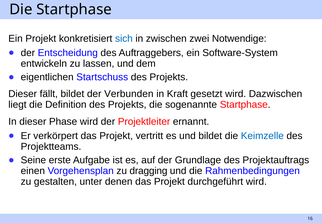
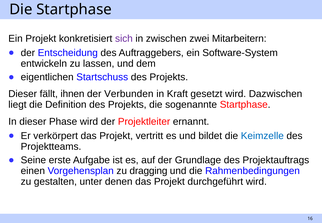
sich colour: blue -> purple (124, 39)
Notwendige: Notwendige -> Mitarbeitern (239, 39)
fällt bildet: bildet -> ihnen (72, 94)
